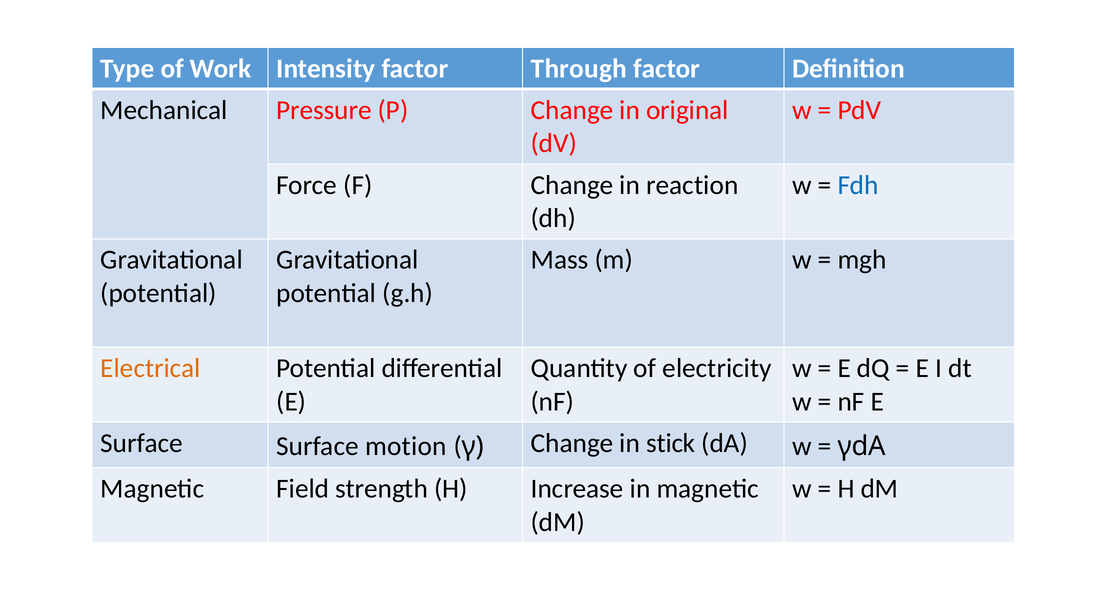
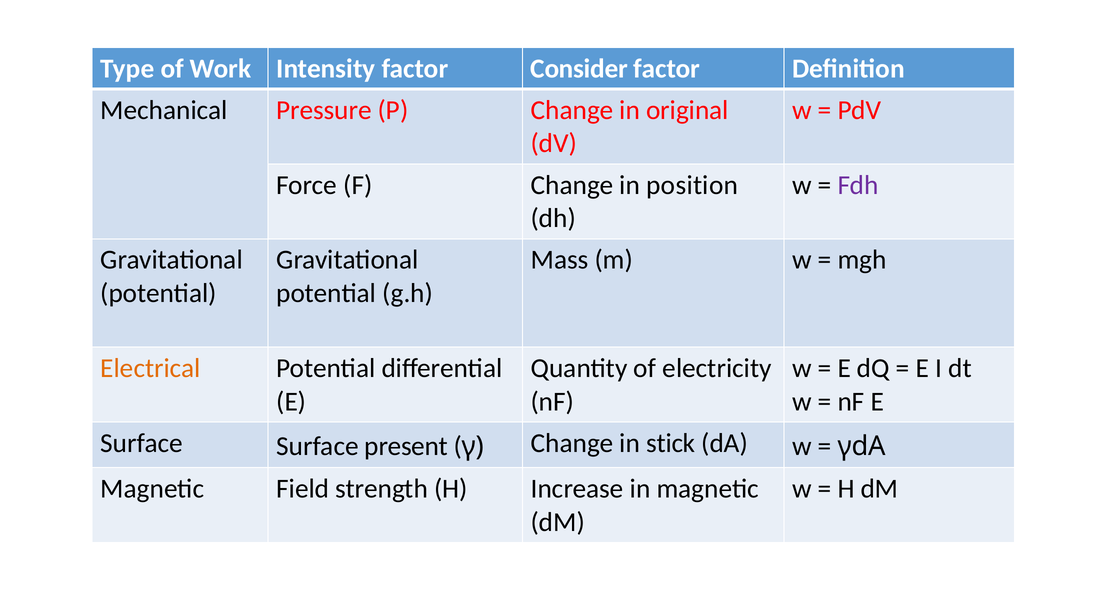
Through: Through -> Consider (579, 68)
reaction: reaction -> position (692, 185)
Fdh colour: blue -> purple (858, 185)
motion: motion -> present (406, 446)
